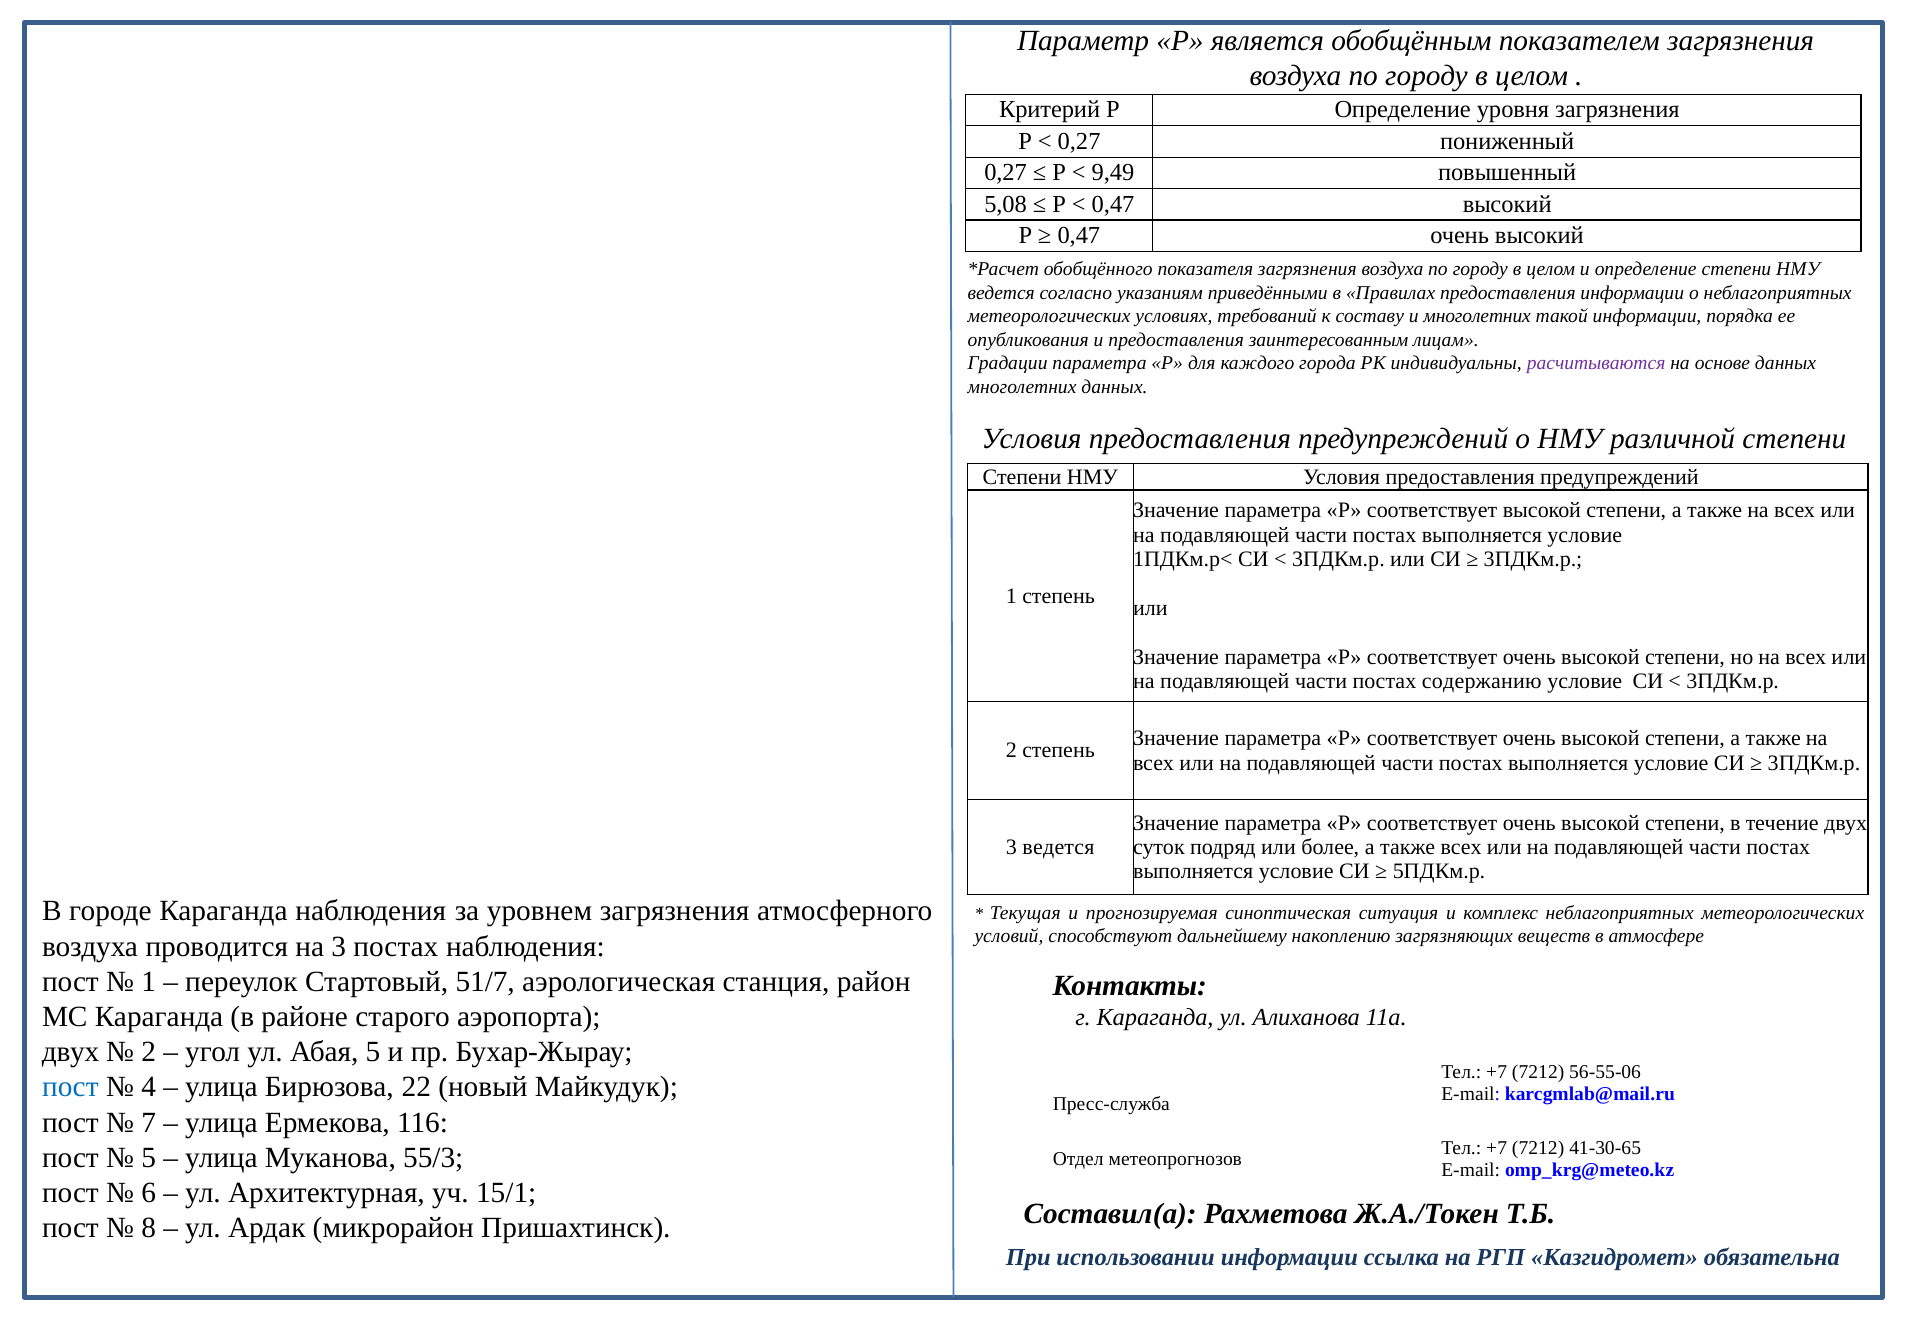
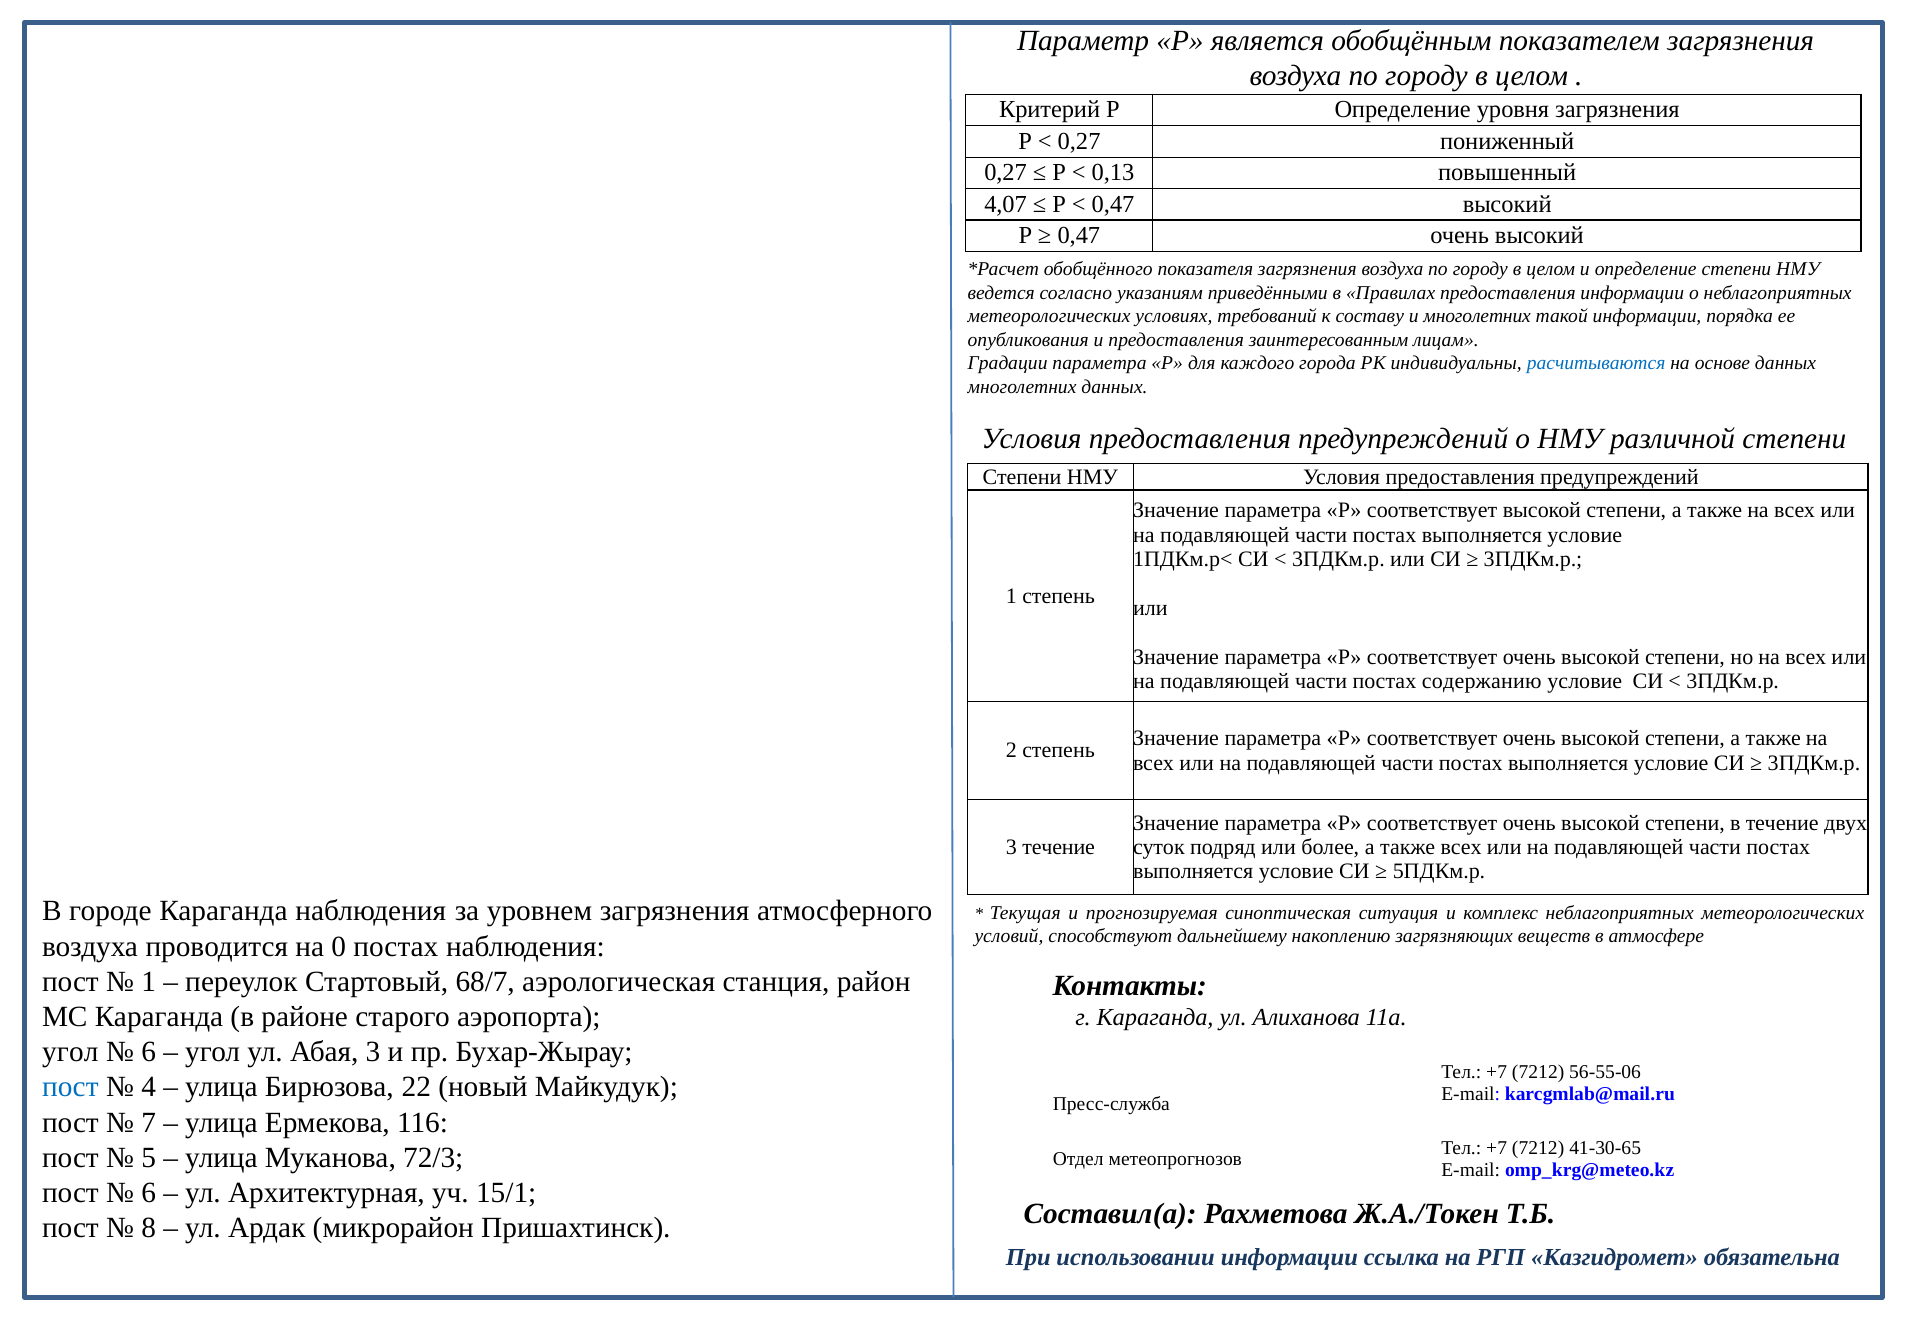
9,49: 9,49 -> 0,13 (1113, 173)
5,08: 5,08 -> 4,07 (1006, 204)
расчитываются colour: purple -> blue (1596, 363)
3 ведется: ведется -> течение (1059, 847)
на 3: 3 -> 0 (339, 947)
51/7: 51/7 -> 68/7 (485, 982)
двух: двух -> угол (70, 1052)
2: 2 -> 6 (149, 1052)
Абая 5: 5 -> 3 (373, 1052)
55/3: 55/3 -> 72/3 (433, 1158)
